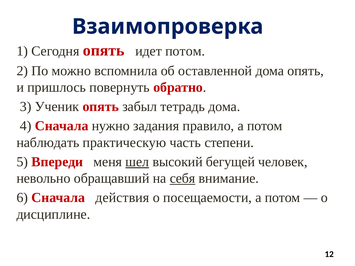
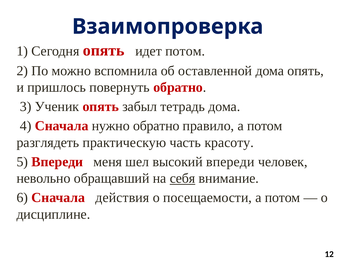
нужно задания: задания -> обратно (156, 126)
наблюдать: наблюдать -> разглядеть (48, 143)
степени: степени -> красоту (229, 143)
шел underline: present -> none (137, 162)
высокий бегущей: бегущей -> впереди (230, 162)
